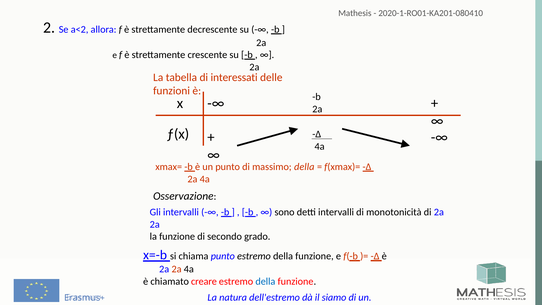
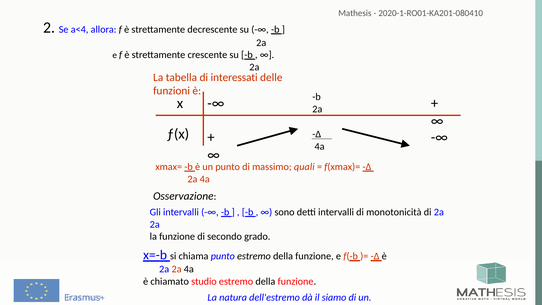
a<2: a<2 -> a<4 (80, 29)
massimo della: della -> quali (304, 167)
creare: creare -> studio (204, 281)
della colour: blue -> black (265, 281)
